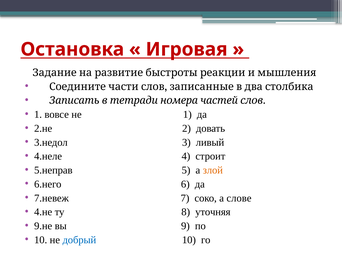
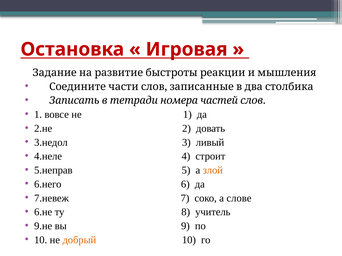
4.не: 4.не -> 6.не (43, 212)
уточняя: уточняя -> учитель (213, 212)
добрый colour: blue -> orange (79, 240)
